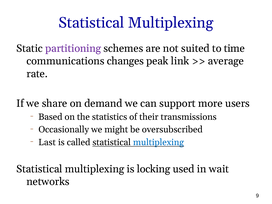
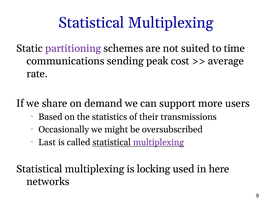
changes: changes -> sending (125, 61)
link: link -> cost (180, 61)
multiplexing colour: blue -> purple (158, 142)
wait: wait -> here (219, 169)
